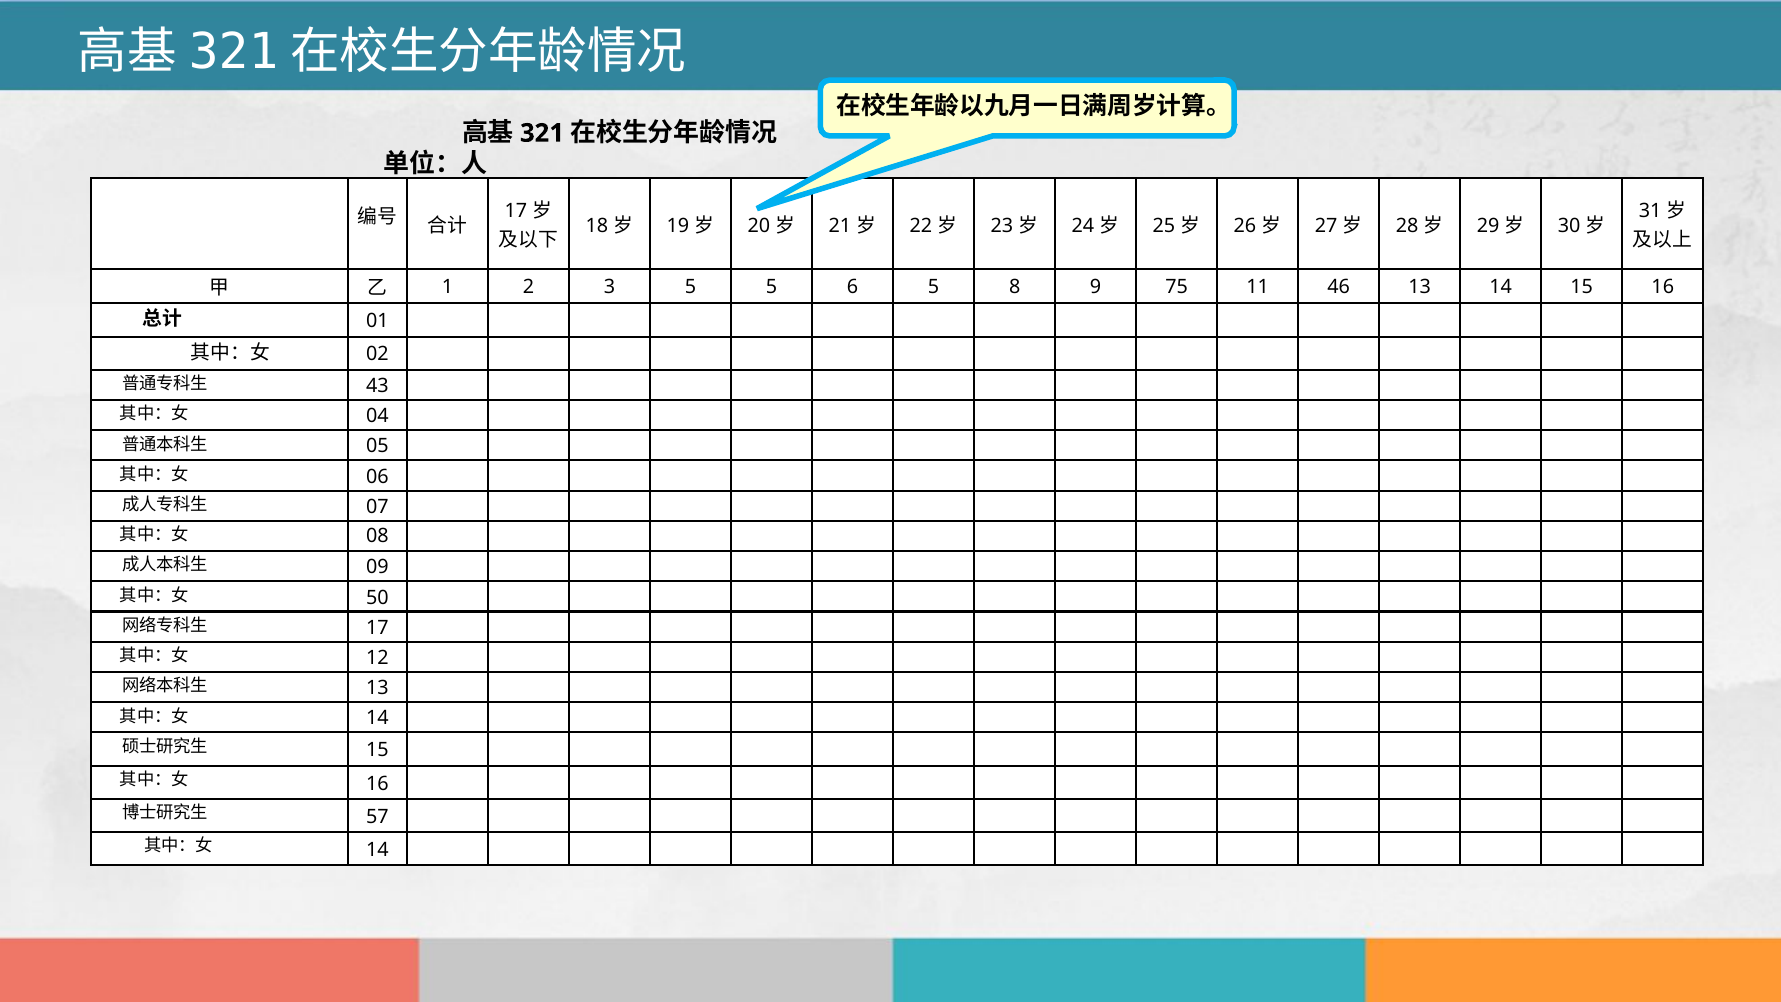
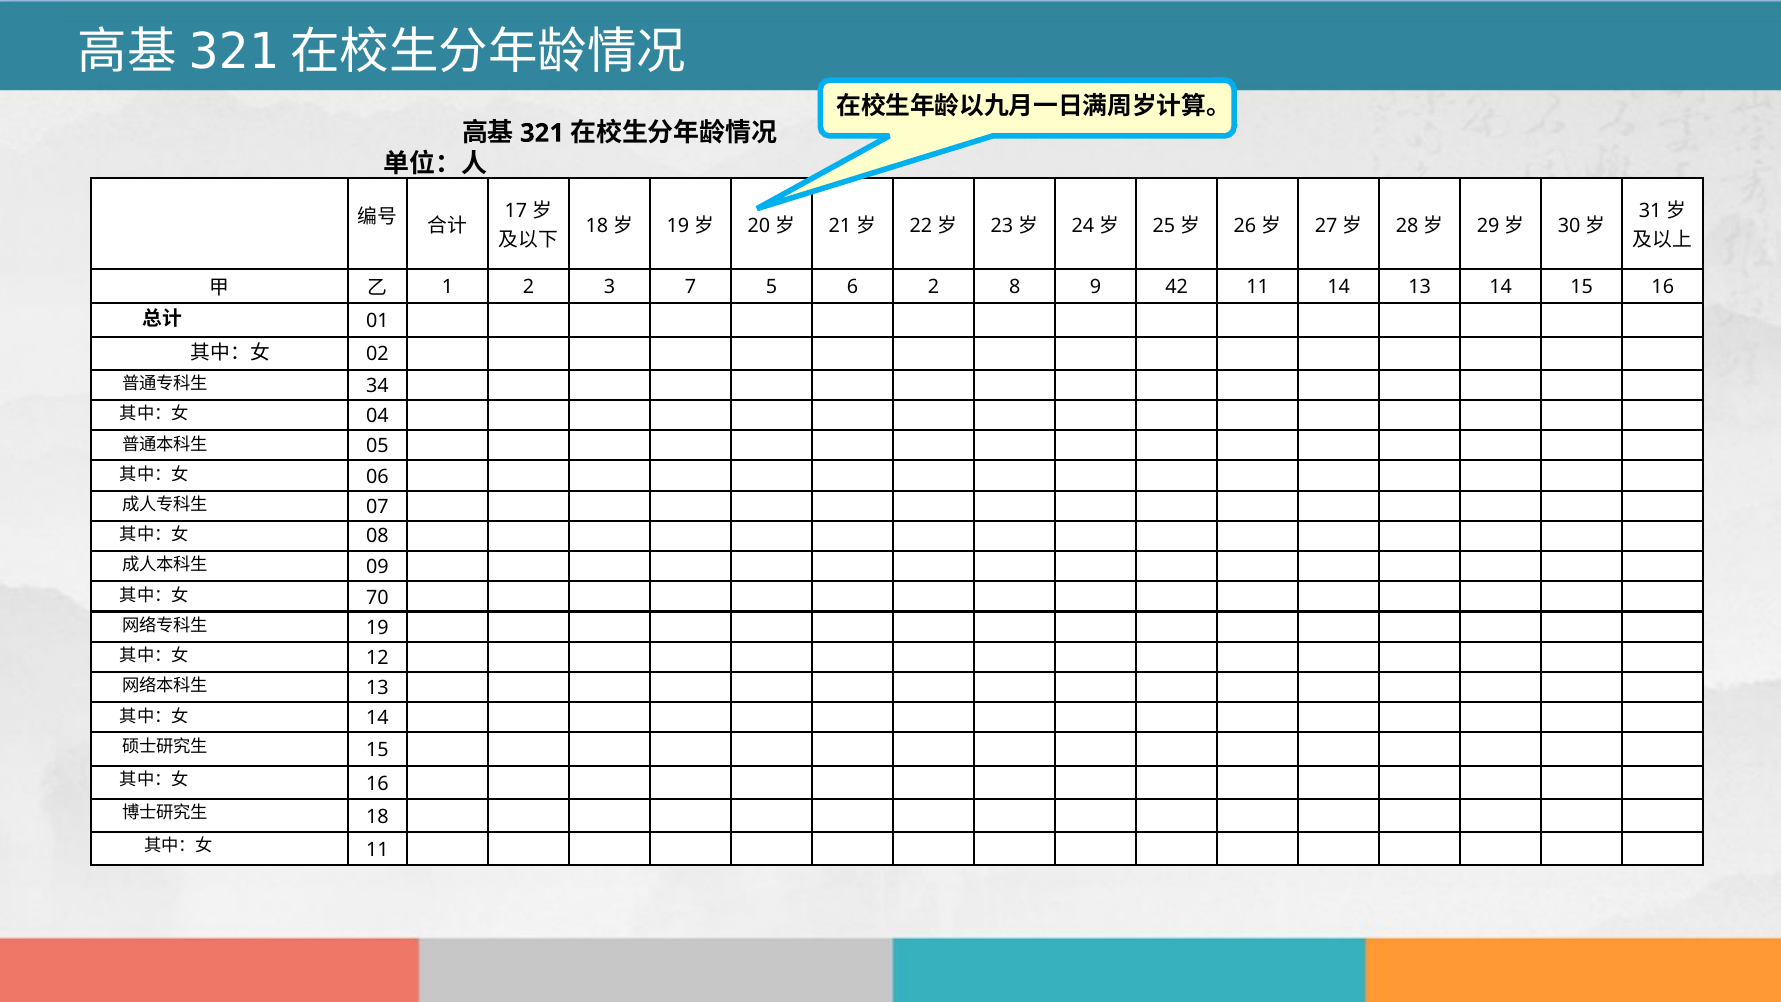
3 5: 5 -> 7 (691, 287)
6 5: 5 -> 2 (934, 287)
75: 75 -> 42 (1177, 287)
11 46: 46 -> 14 (1339, 287)
43: 43 -> 34 (377, 386)
50: 50 -> 70 (377, 597)
17: 17 -> 19 (377, 628)
57: 57 -> 18 (377, 817)
14: 14 -> 11 (377, 850)
